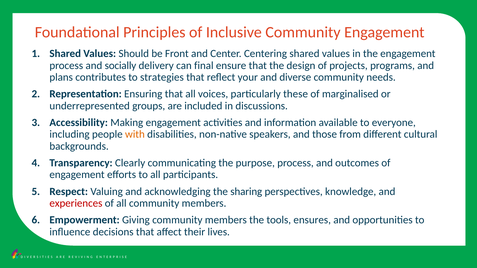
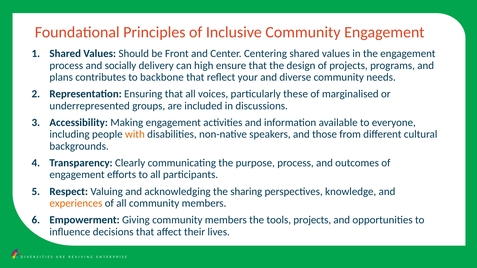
final: final -> high (204, 66)
strategies: strategies -> backbone (162, 77)
experiences colour: red -> orange (76, 203)
tools ensures: ensures -> projects (312, 220)
